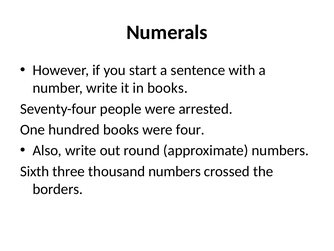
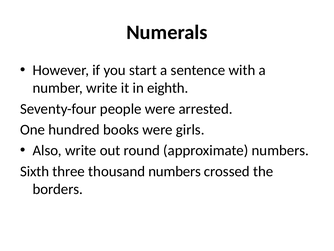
in books: books -> eighth (168, 88)
four: four -> girls (190, 129)
